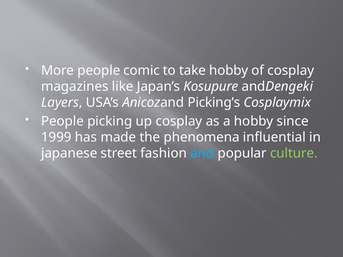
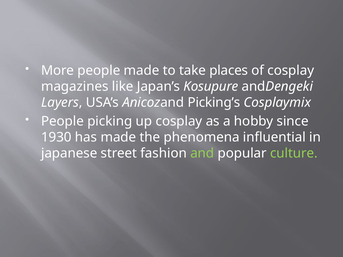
people comic: comic -> made (142, 71)
take hobby: hobby -> places (229, 71)
1999: 1999 -> 1930 (56, 137)
and colour: light blue -> light green (202, 153)
